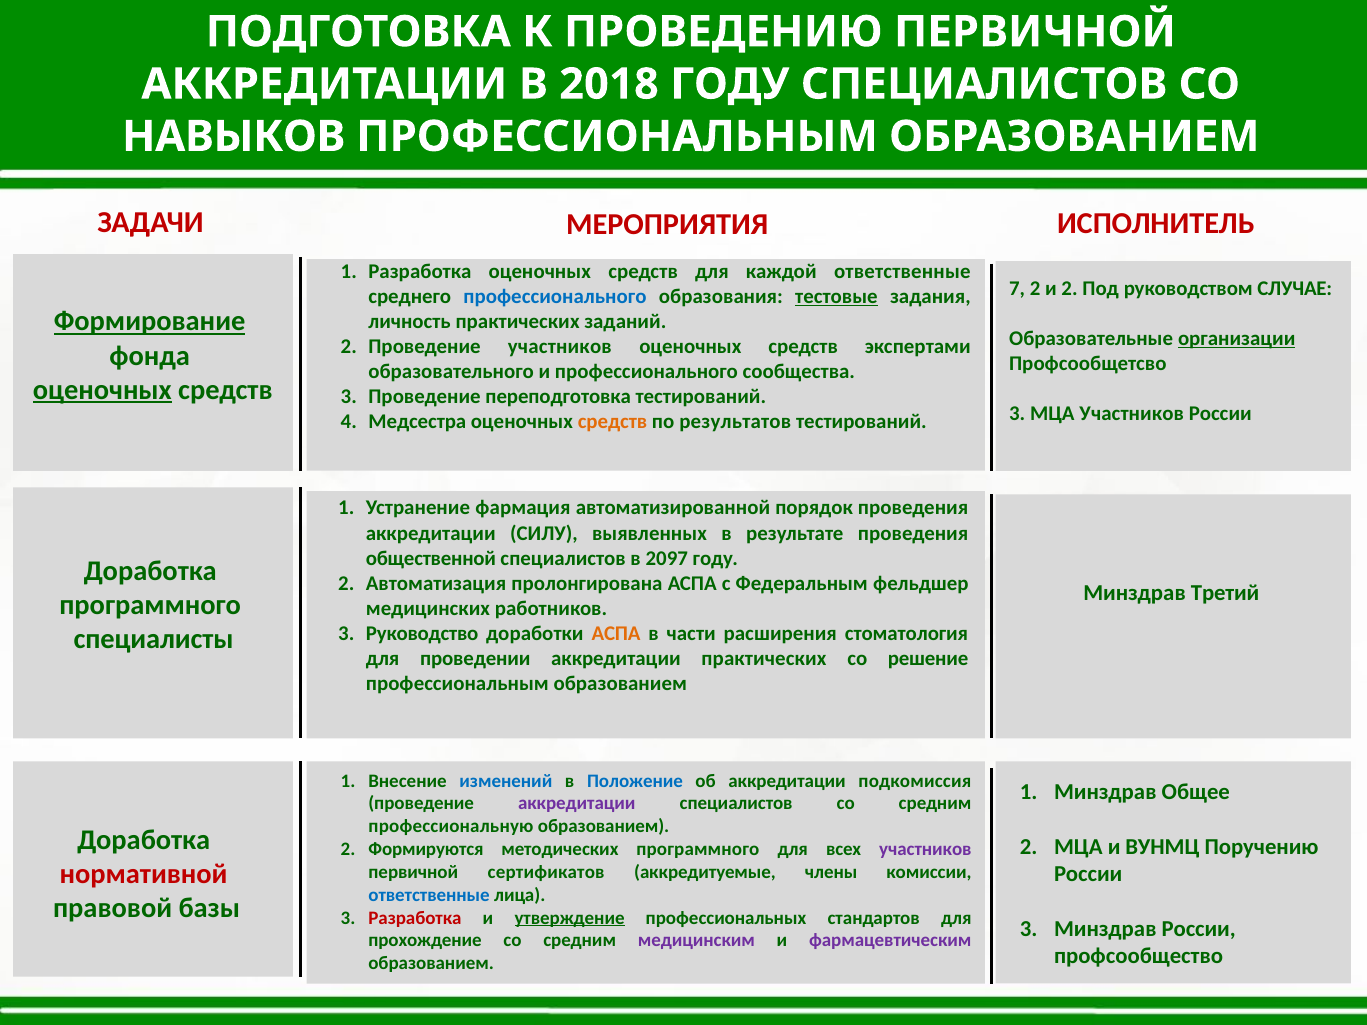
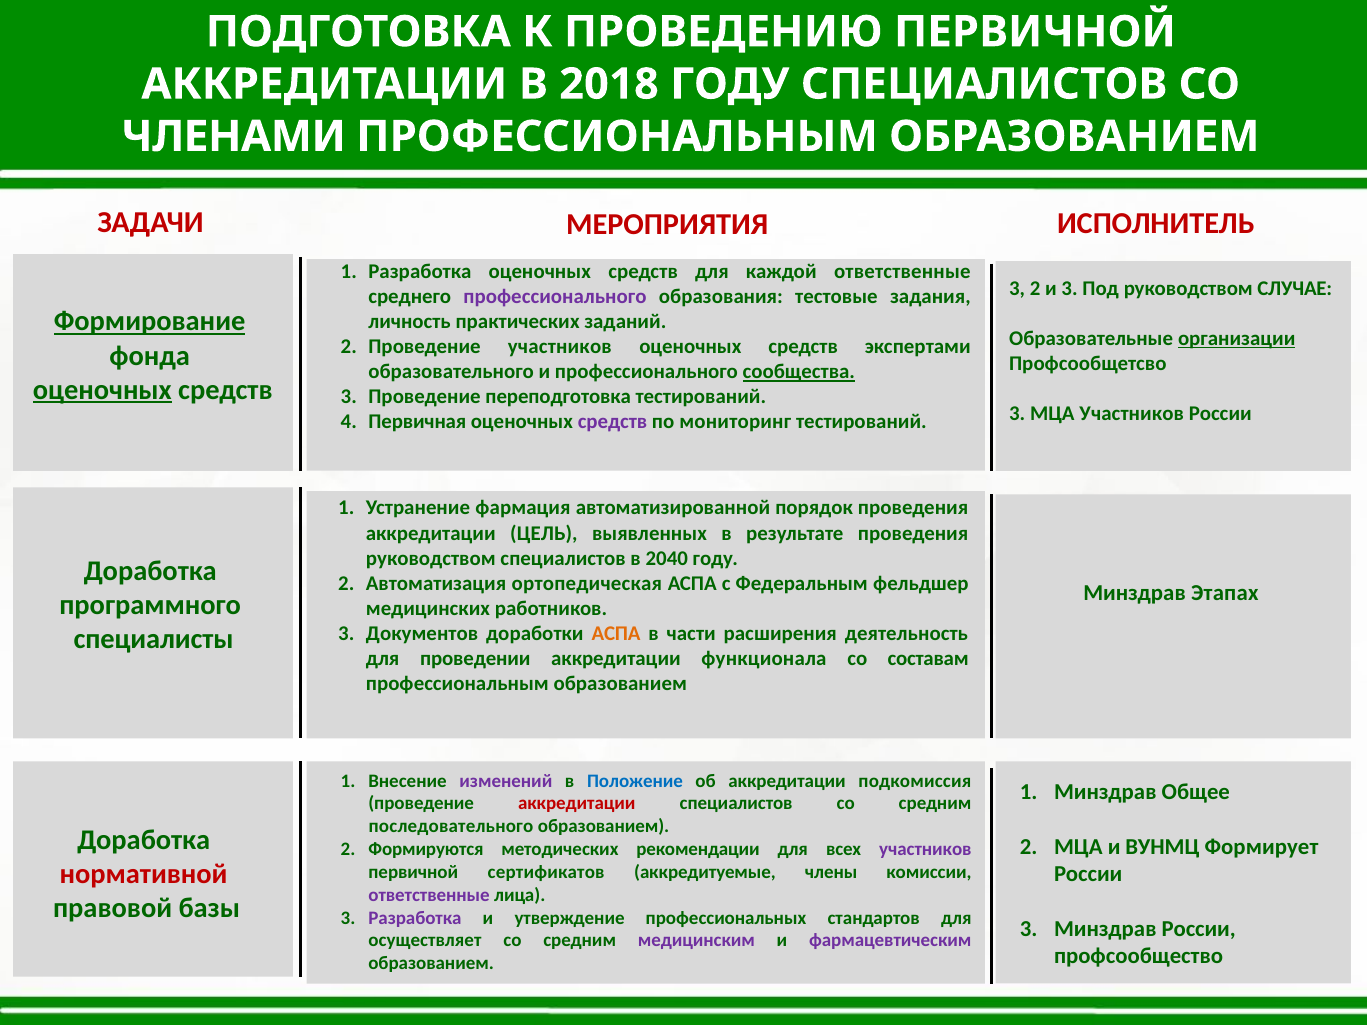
НАВЫКОВ: НАВЫКОВ -> ЧЛЕНАМИ (234, 137)
7: 7 -> 3 (1017, 288)
и 2: 2 -> 3 (1070, 288)
профессионального colour: blue -> purple (555, 297)
тестовые underline: present -> none (836, 297)
сообщества underline: none -> present (799, 372)
Медсестра: Медсестра -> Первичная (417, 422)
средств colour: orange -> purple (613, 422)
результатов: результатов -> мониторинг (735, 422)
СИЛУ: СИЛУ -> ЦЕЛЬ (544, 533)
общественной: общественной -> руководством (431, 558)
2097: 2097 -> 2040 (667, 558)
пролонгирована: пролонгирована -> ортопедическая (587, 583)
Третий: Третий -> Этапах (1225, 593)
Руководство: Руководство -> Документов (422, 634)
стоматология: стоматология -> деятельность (906, 634)
аккредитации практических: практических -> функционала (764, 659)
решение: решение -> составам (928, 659)
изменений colour: blue -> purple (506, 781)
аккредитации colour: purple -> red (577, 804)
профессиональную: профессиональную -> последовательного (451, 827)
Поручению: Поручению -> Формирует (1262, 847)
методических программного: программного -> рекомендации (698, 850)
ответственные colour: blue -> purple (429, 895)
Разработка colour: red -> purple (415, 918)
утверждение underline: present -> none (570, 918)
прохождение: прохождение -> осуществляет (425, 941)
